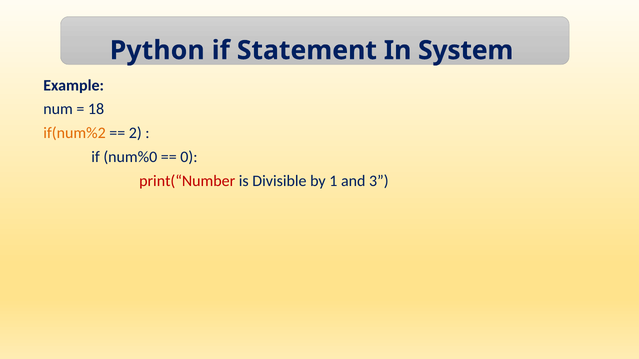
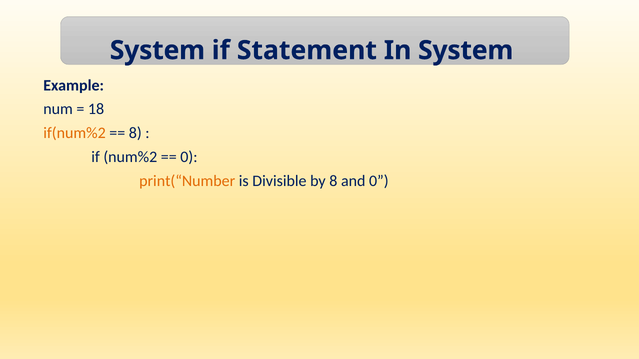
Python: Python -> System (157, 50)
2: 2 -> 8 (135, 133)
num%0: num%0 -> num%2 (130, 157)
print(“Number colour: red -> orange (187, 181)
by 1: 1 -> 8 (333, 181)
and 3: 3 -> 0 (379, 181)
